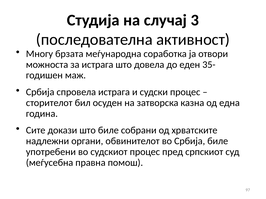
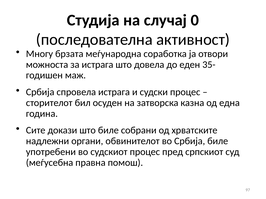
3: 3 -> 0 (195, 20)
